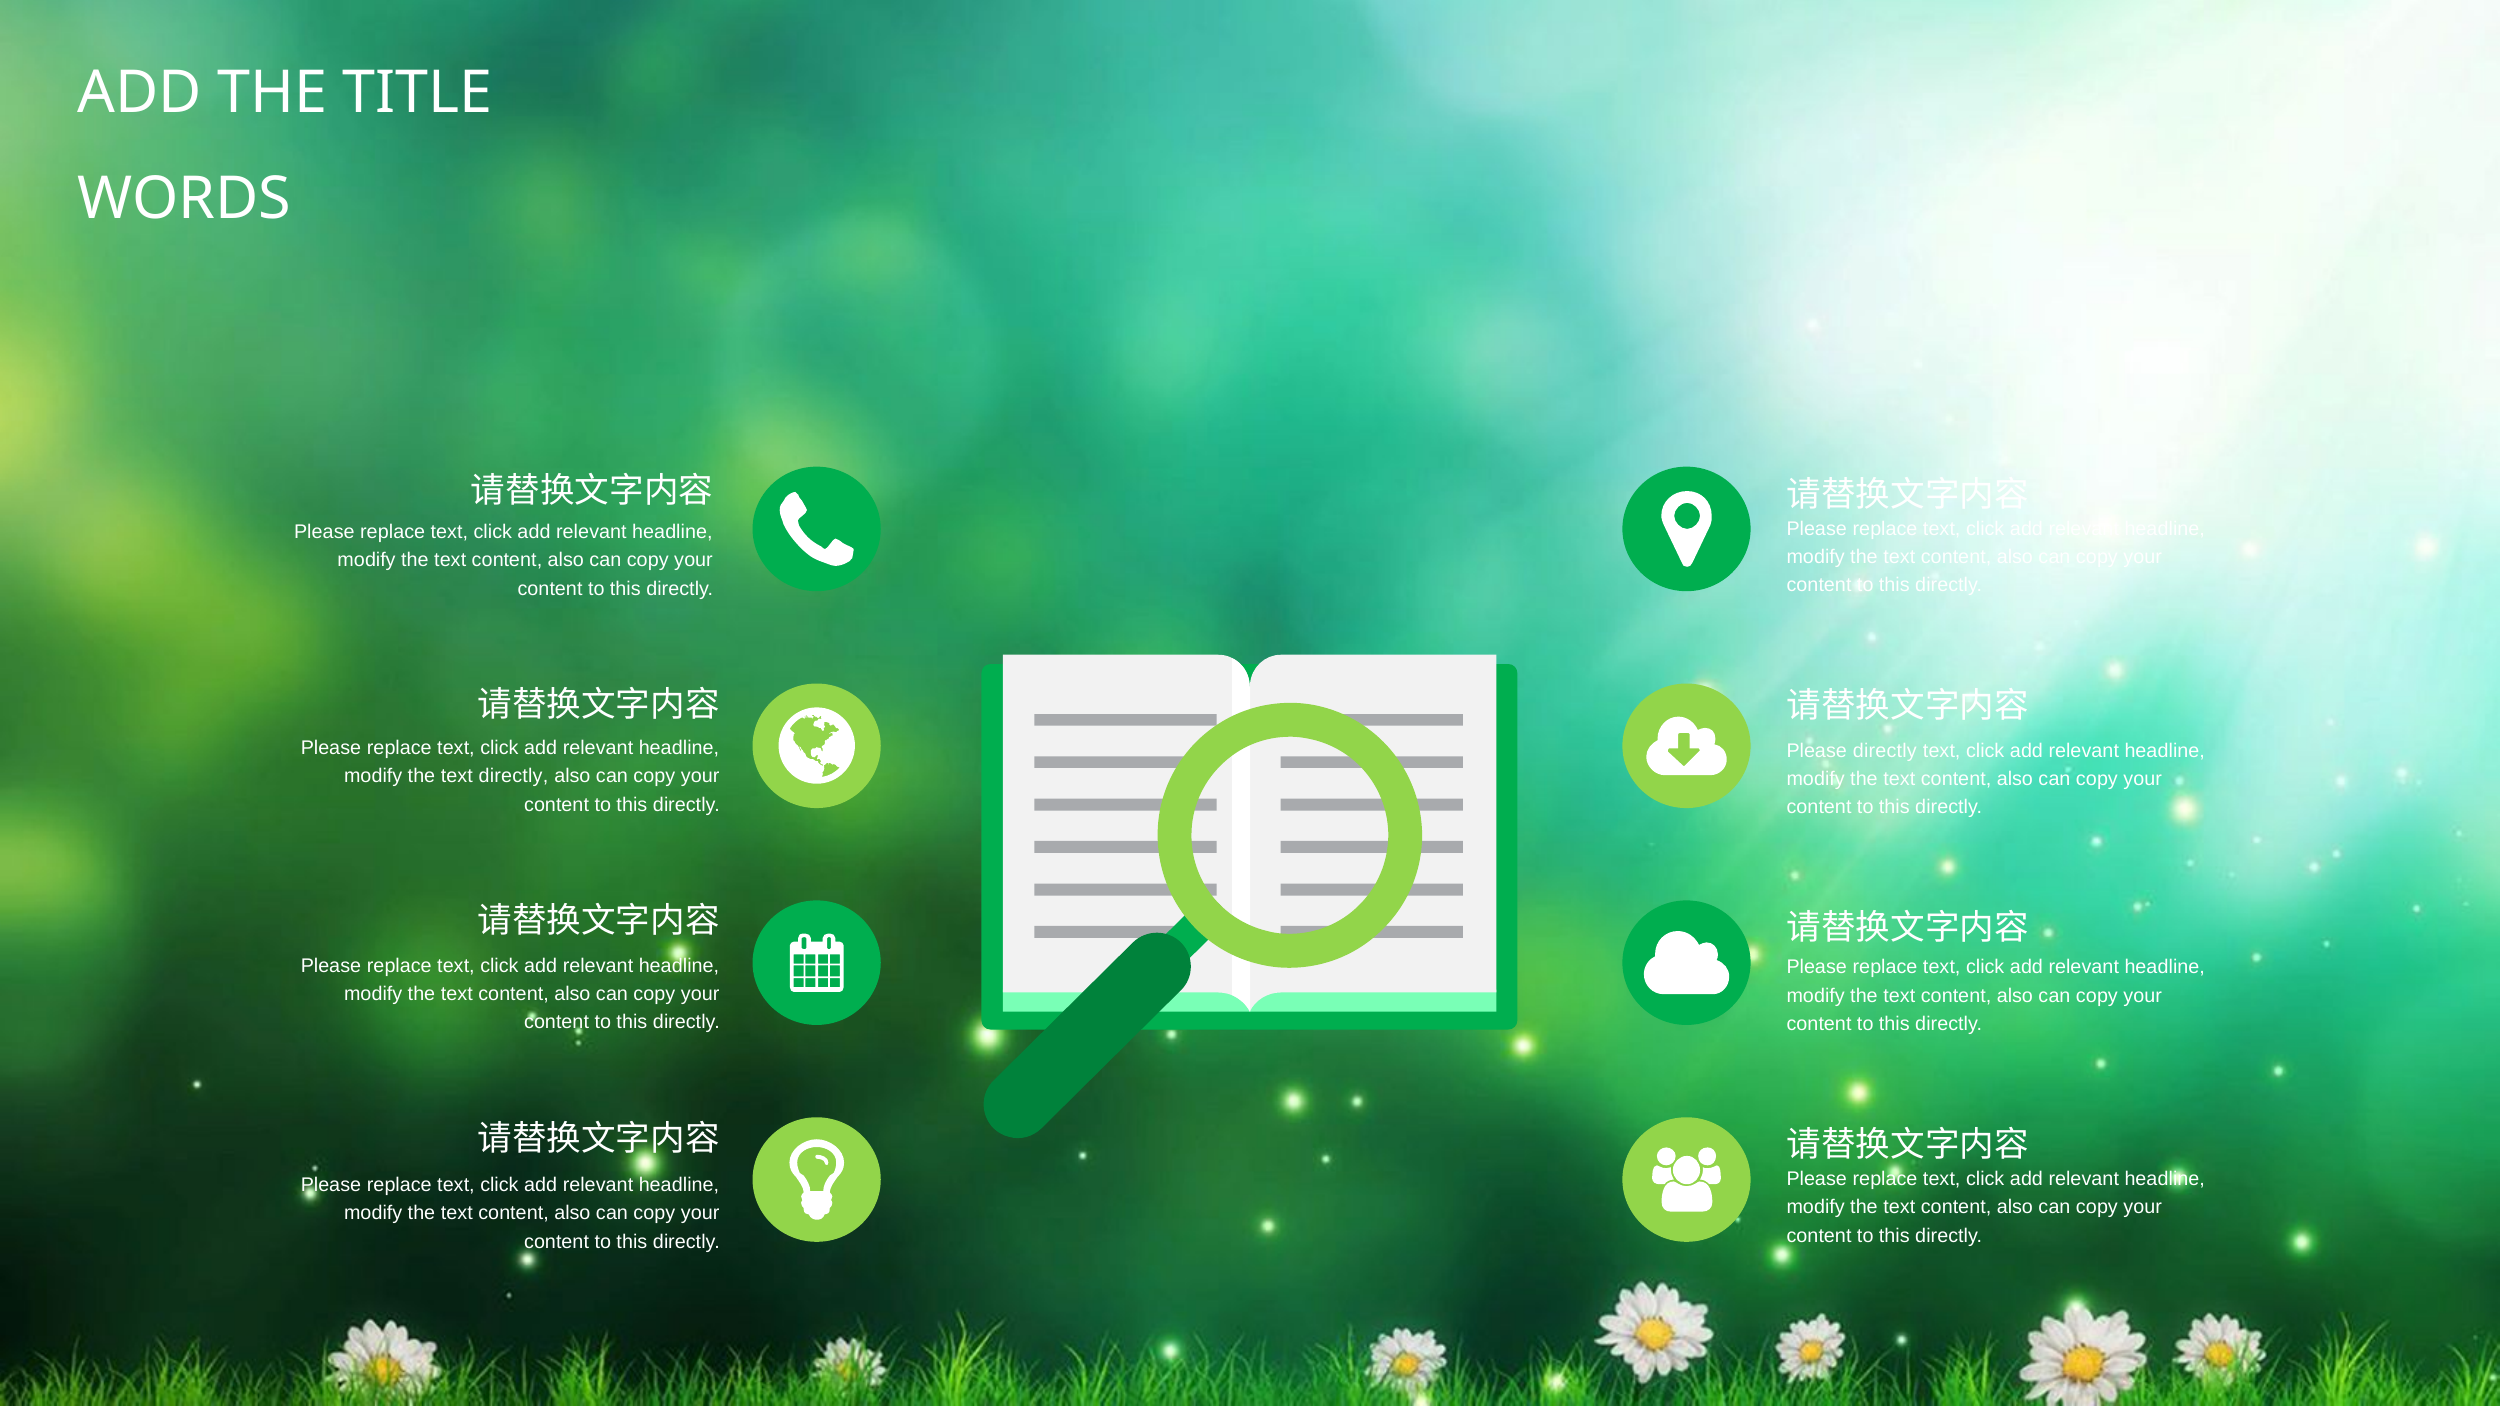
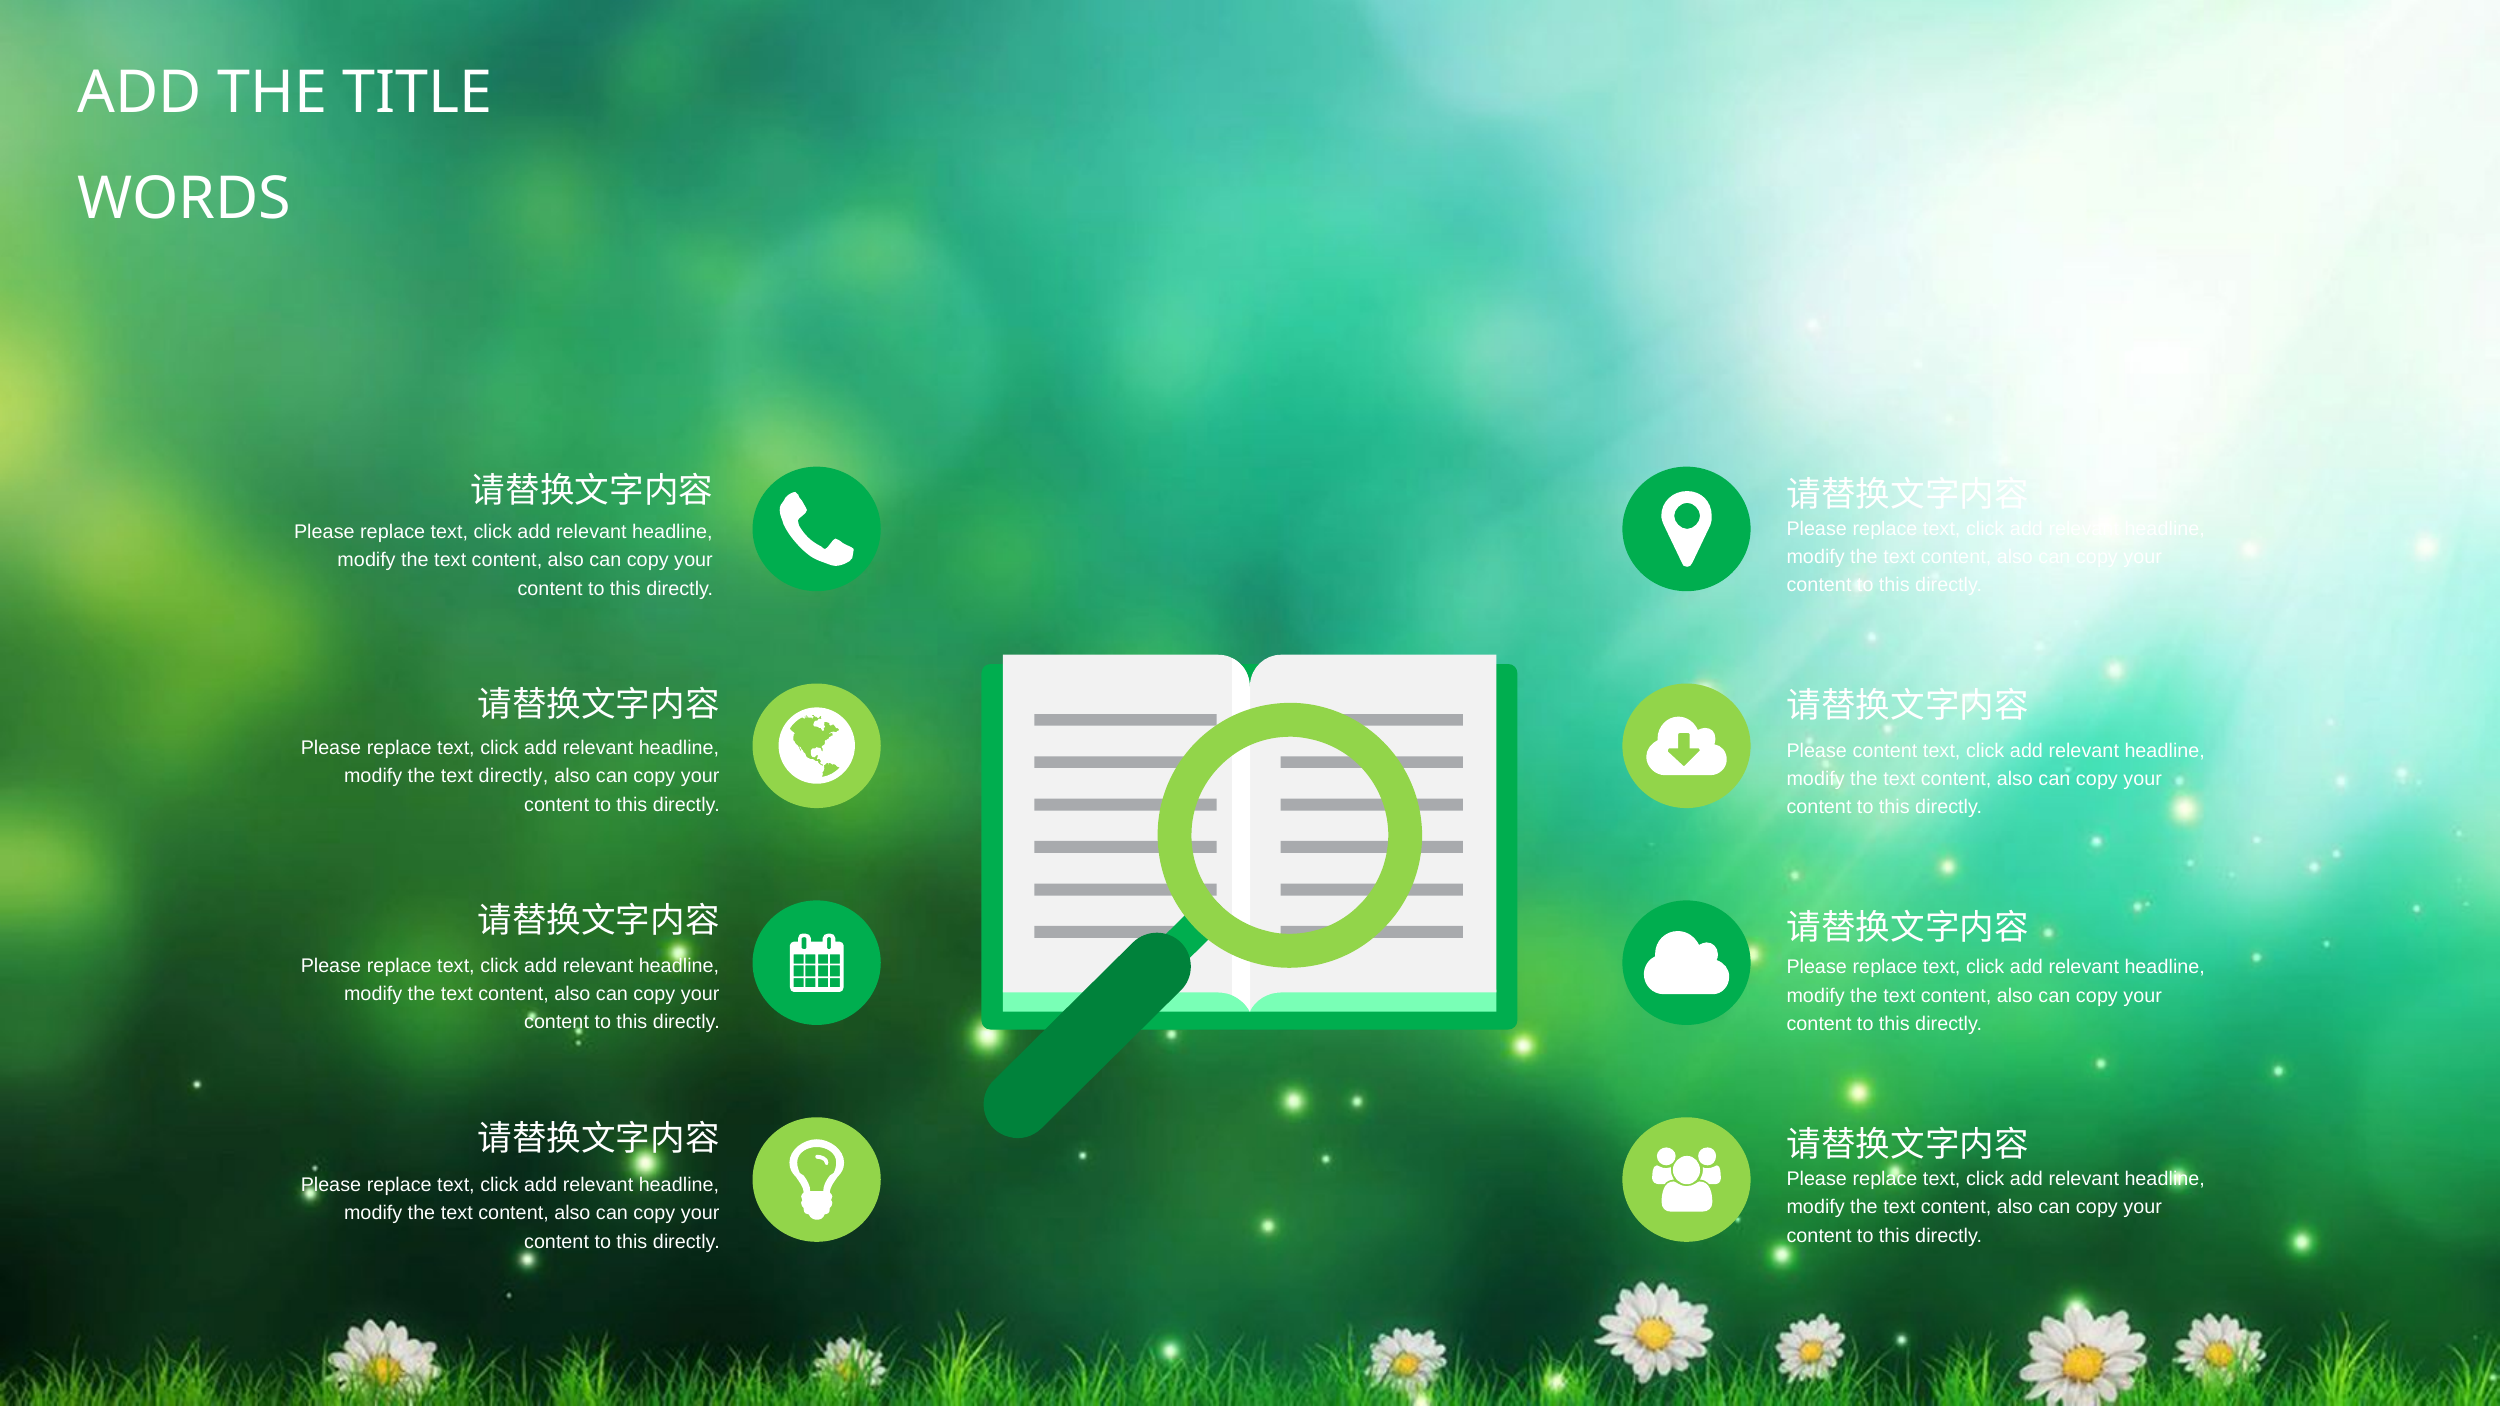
Please directly: directly -> content (1885, 751)
